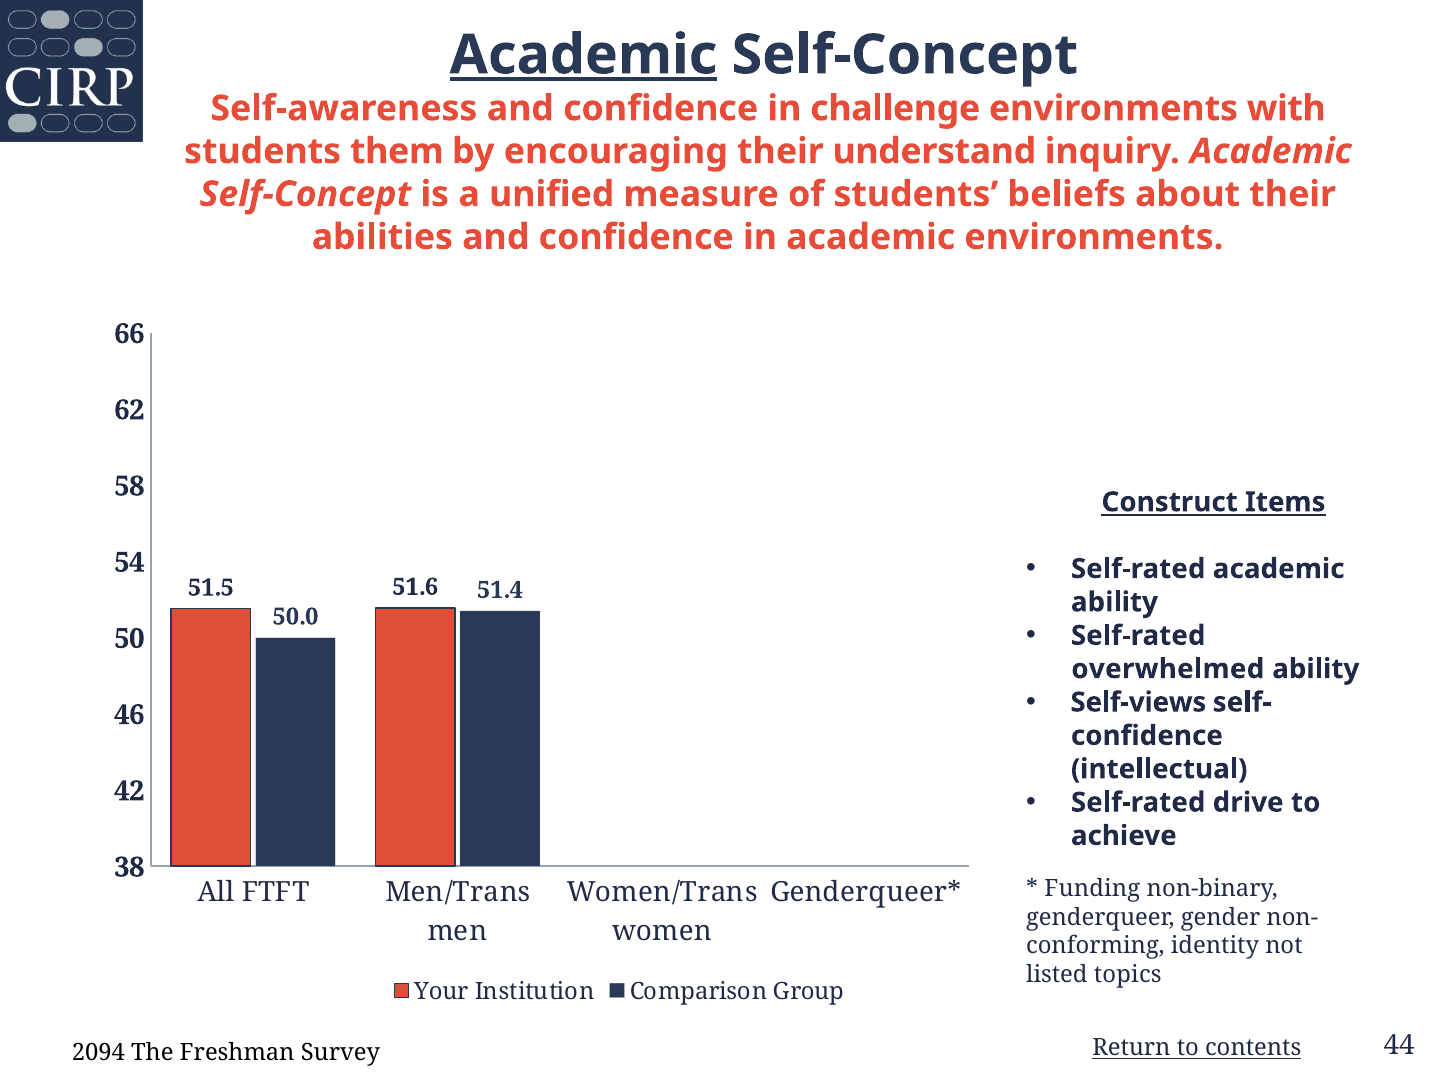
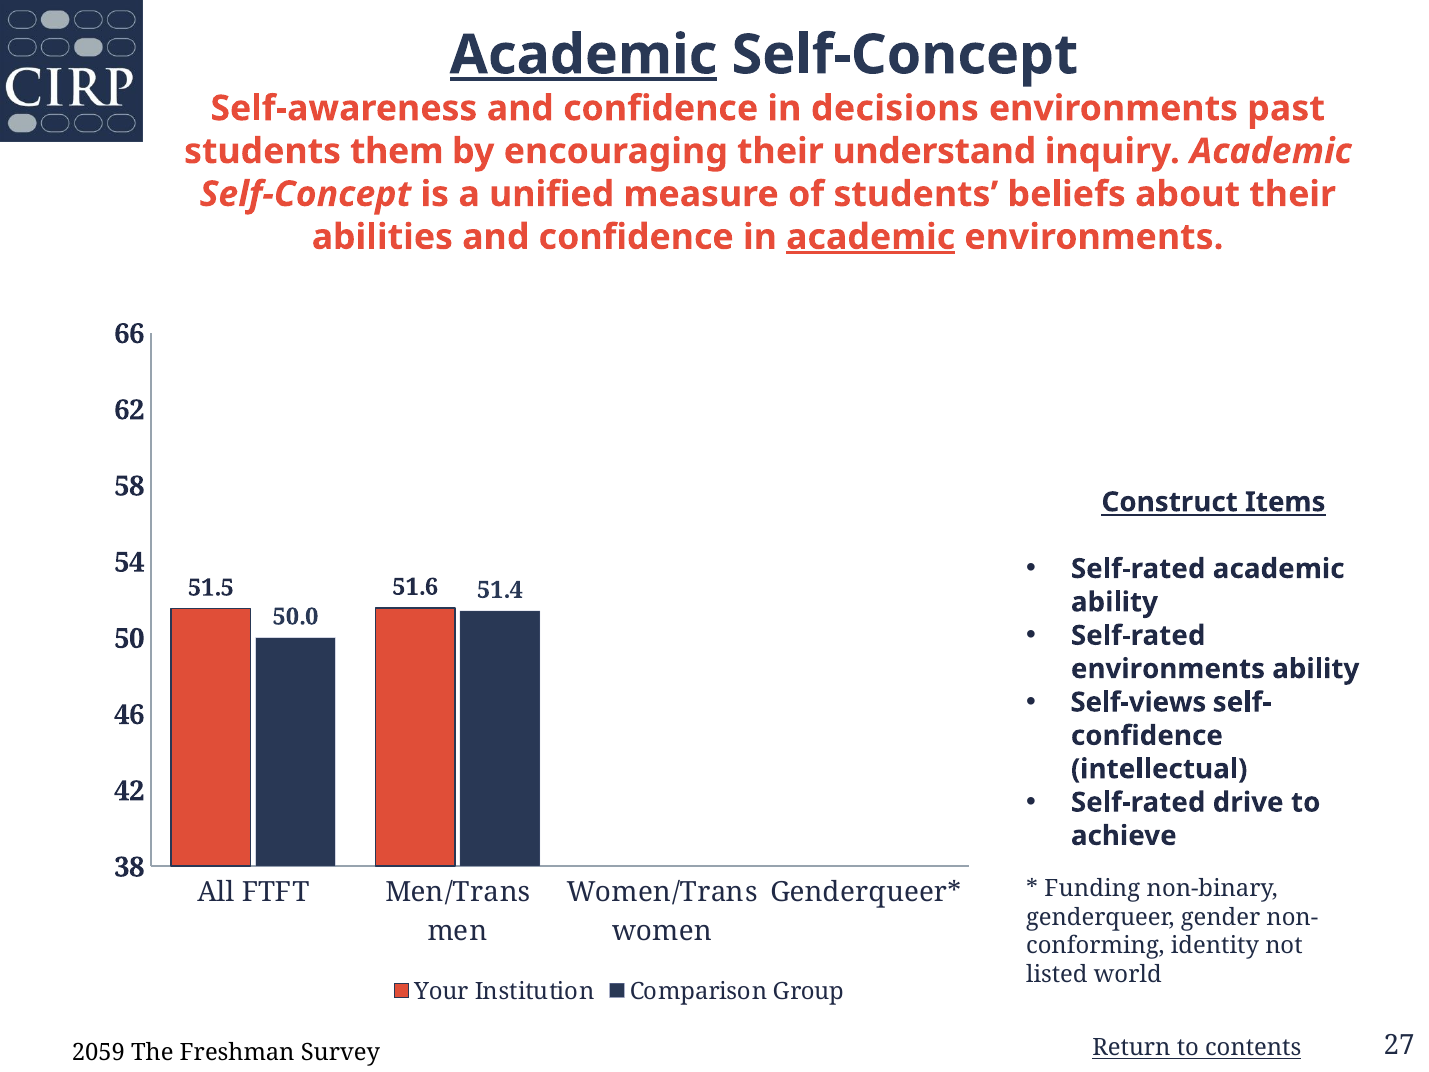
challenge: challenge -> decisions (895, 108)
with: with -> past (1286, 108)
academic underline: none -> present (871, 237)
overwhelmed: overwhelmed -> environments (1168, 669)
topics: topics -> world (1128, 974)
2094: 2094 -> 2059 (98, 1052)
44: 44 -> 27 (1399, 1045)
